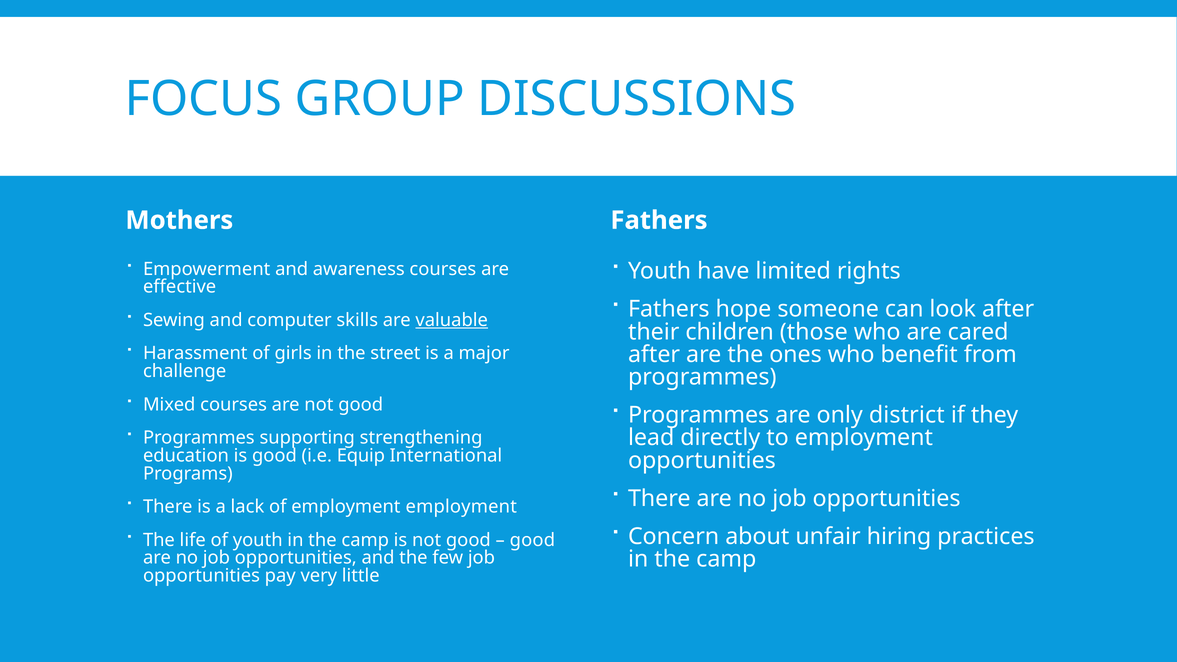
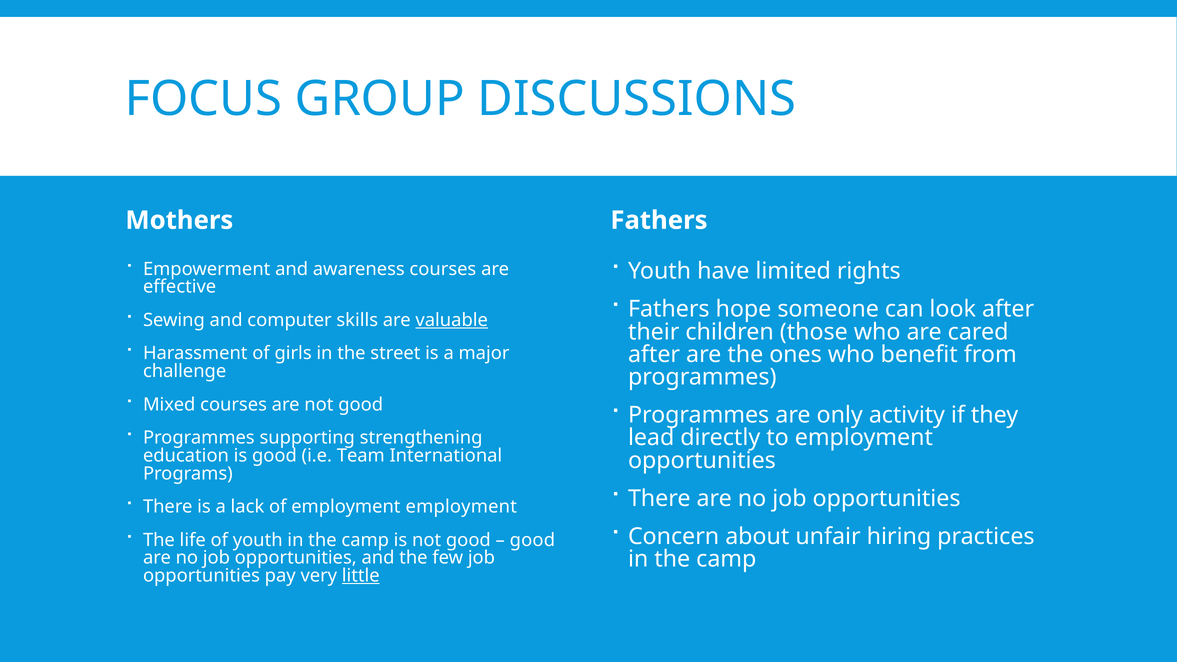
district: district -> activity (907, 415)
Equip: Equip -> Team (361, 456)
little underline: none -> present (361, 576)
